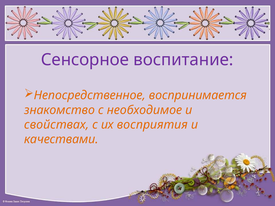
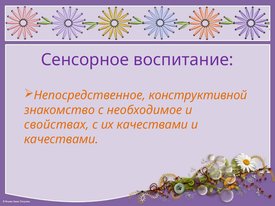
воспринимается: воспринимается -> конструктивной (198, 95)
их восприятия: восприятия -> качествами (152, 125)
